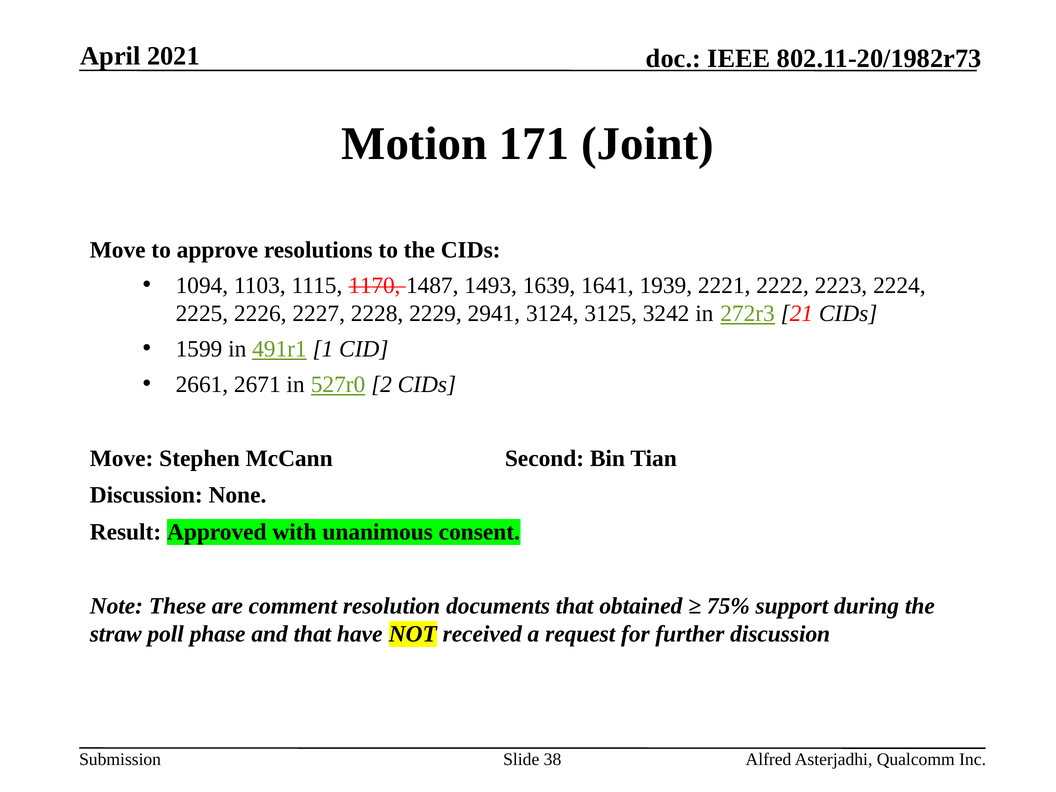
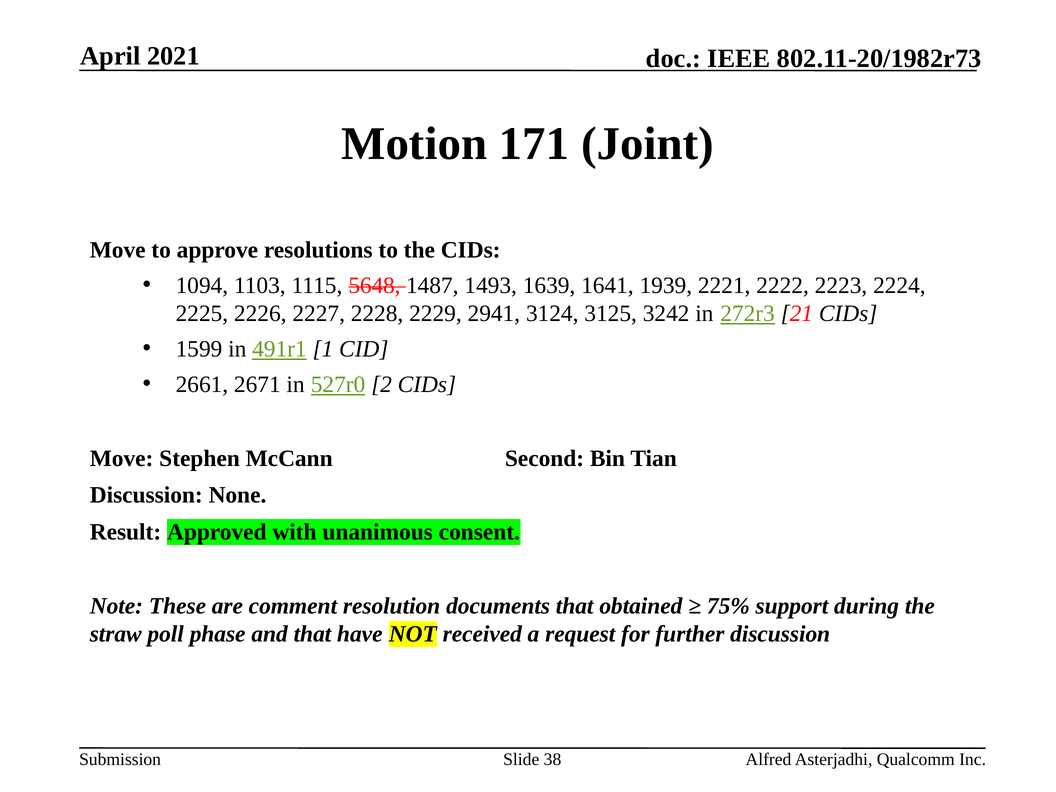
1170: 1170 -> 5648 (374, 285)
